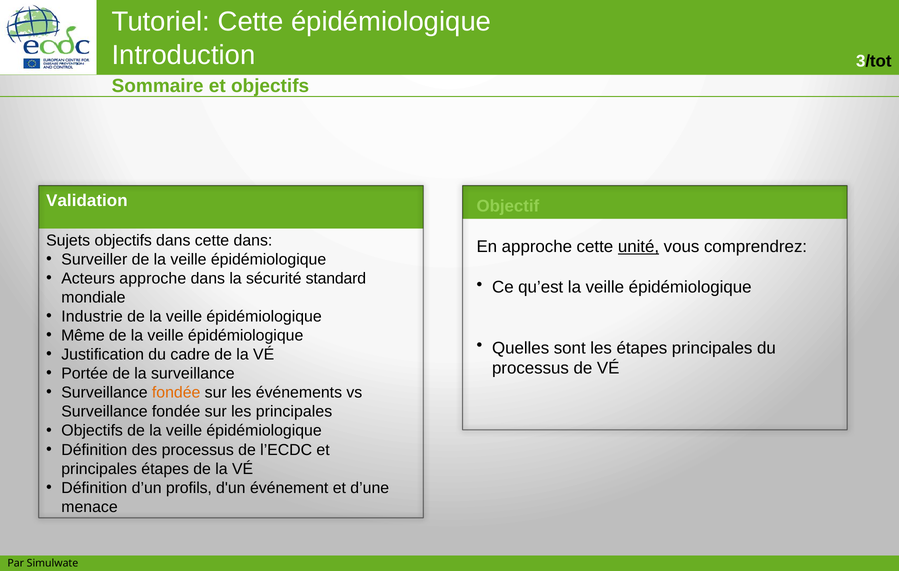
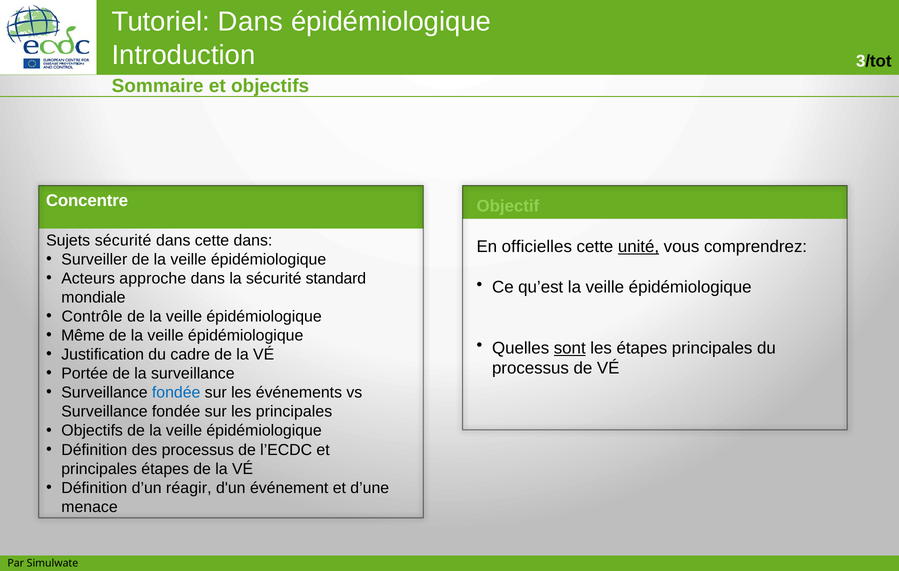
Cette: Cette -> Dans (250, 22)
Validation: Validation -> Concentre (87, 200)
Sujets objectifs: objectifs -> sécurité (123, 240)
En approche: approche -> officielles (537, 247)
Industrie: Industrie -> Contrôle (92, 316)
sont underline: none -> present (570, 348)
fondée colour: orange -> blue (176, 393)
profils: profils -> réagir (189, 488)
